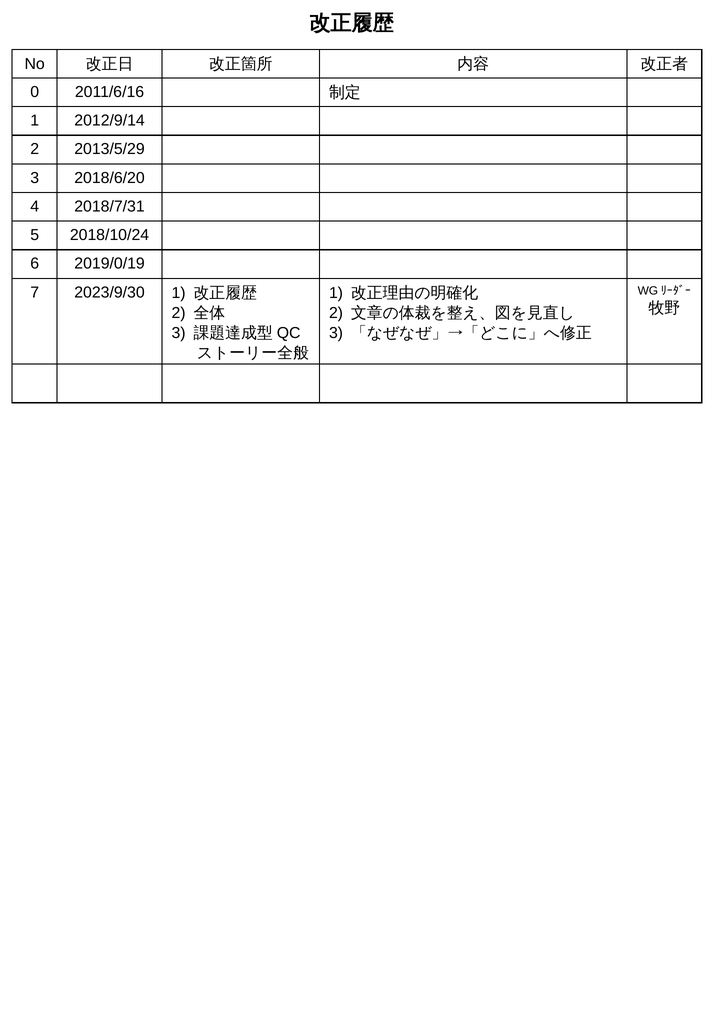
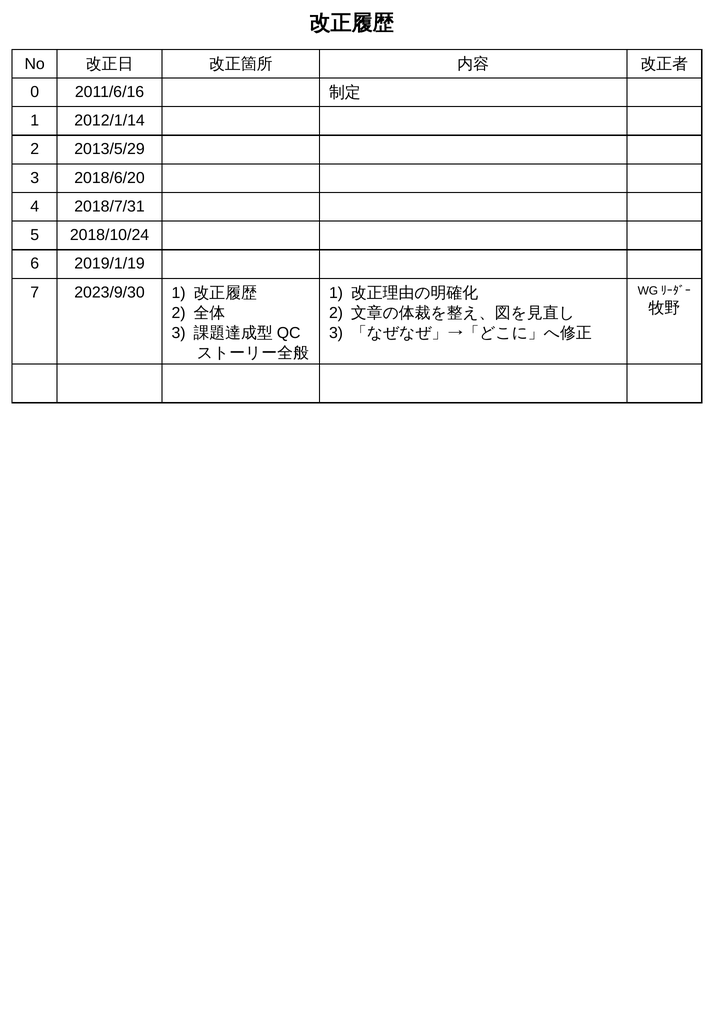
2012/9/14: 2012/9/14 -> 2012/1/14 (110, 121)
2019/0/19: 2019/0/19 -> 2019/1/19 (110, 264)
